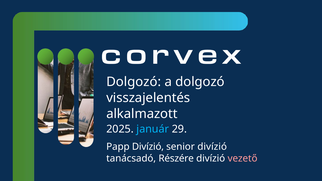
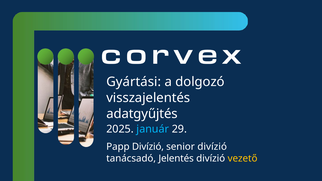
Dolgozó: Dolgozó -> Gyártási (134, 82)
alkalmazott: alkalmazott -> adatgyűjtés (142, 114)
Részére: Részére -> Jelentés (176, 159)
vezető colour: pink -> yellow (243, 159)
